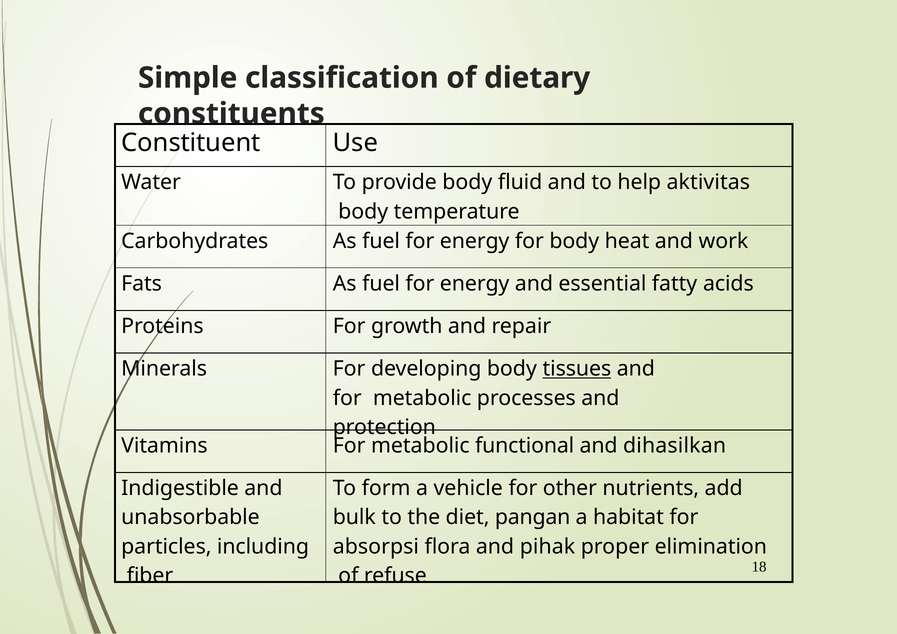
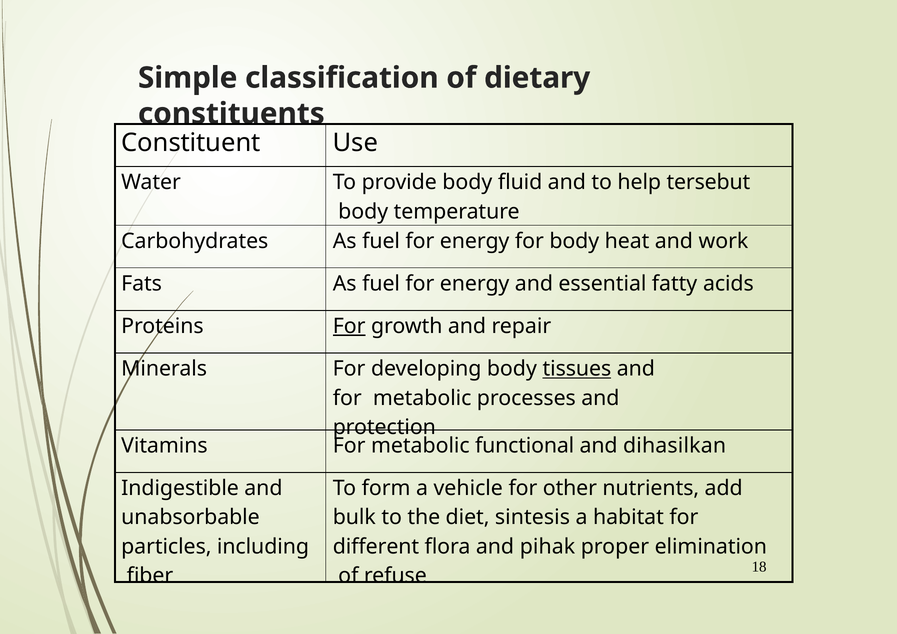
aktivitas: aktivitas -> tersebut (708, 182)
For underline: none -> present (349, 326)
pangan: pangan -> sintesis (532, 517)
absorpsi: absorpsi -> different (376, 546)
